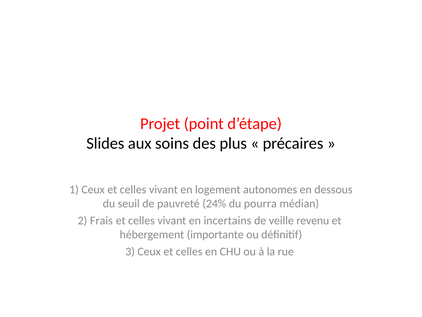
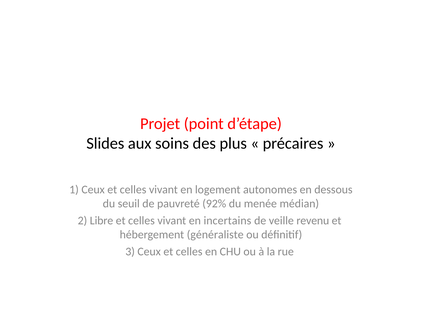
24%: 24% -> 92% (214, 203)
pourra: pourra -> menée (260, 203)
Frais: Frais -> Libre (102, 220)
importante: importante -> généraliste (215, 234)
